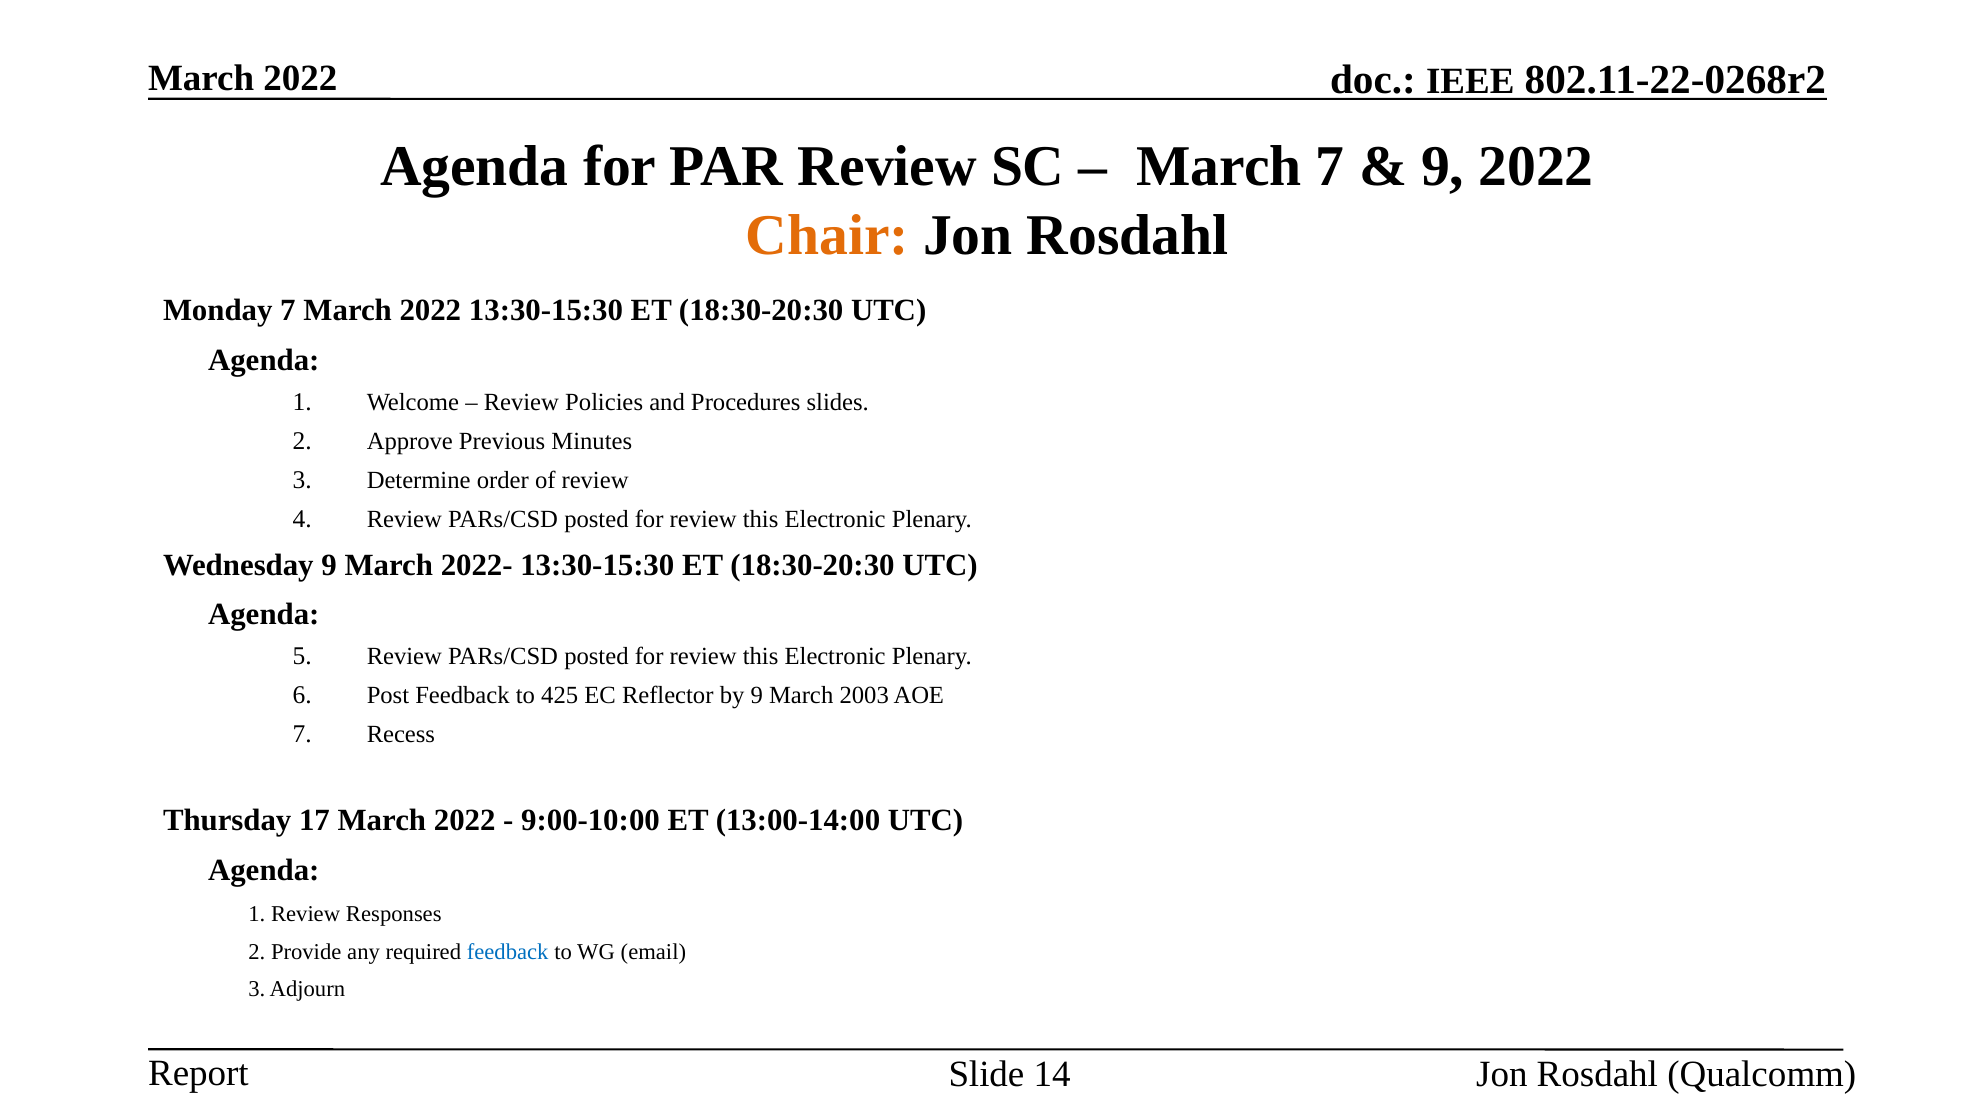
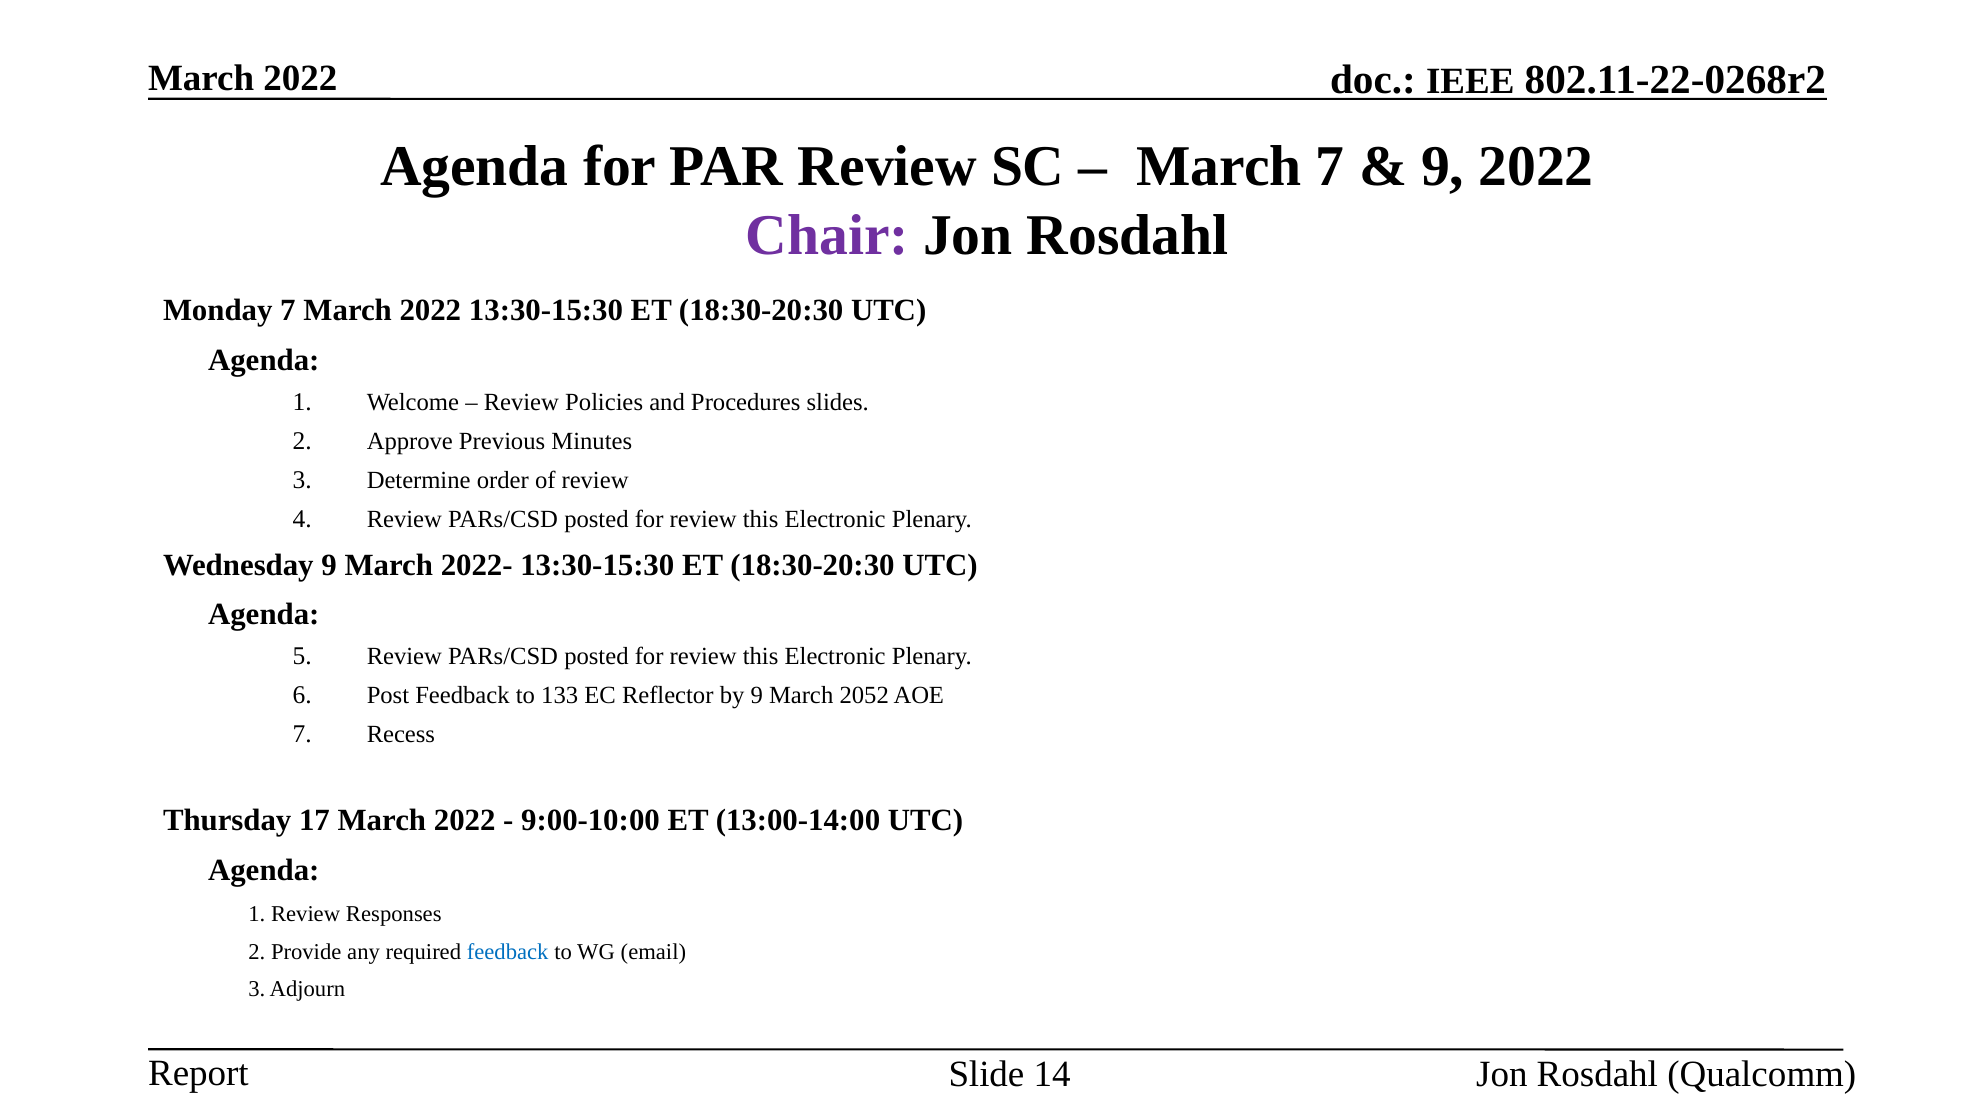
Chair colour: orange -> purple (827, 236)
425: 425 -> 133 (560, 696)
2003: 2003 -> 2052 (864, 696)
